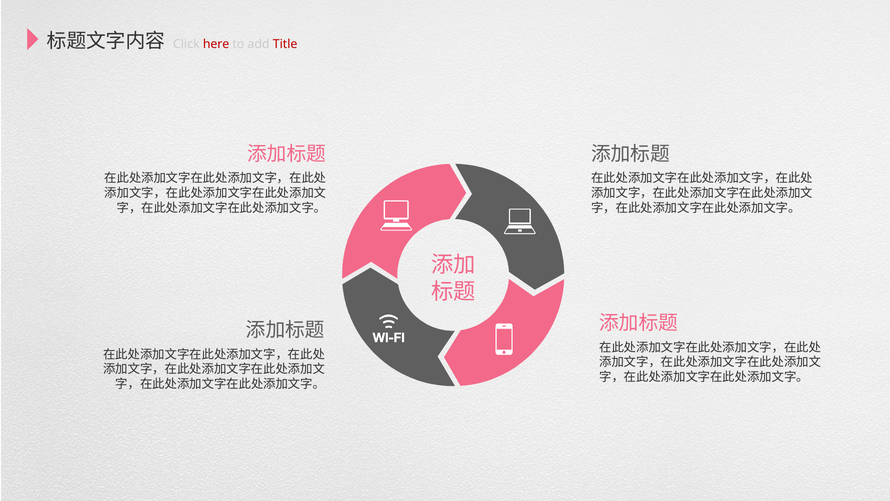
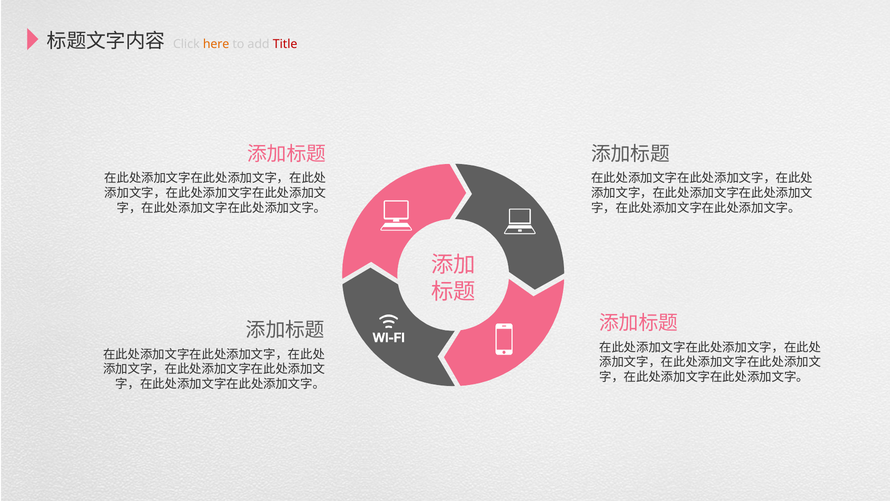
here colour: red -> orange (216, 44)
